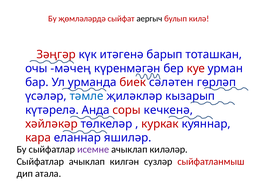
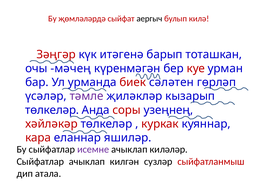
тәмле colour: blue -> purple (87, 96)
күтәрелә: күтәрелә -> төлкеләр (52, 110)
кечкенә: кечкенә -> узеңнең (168, 110)
